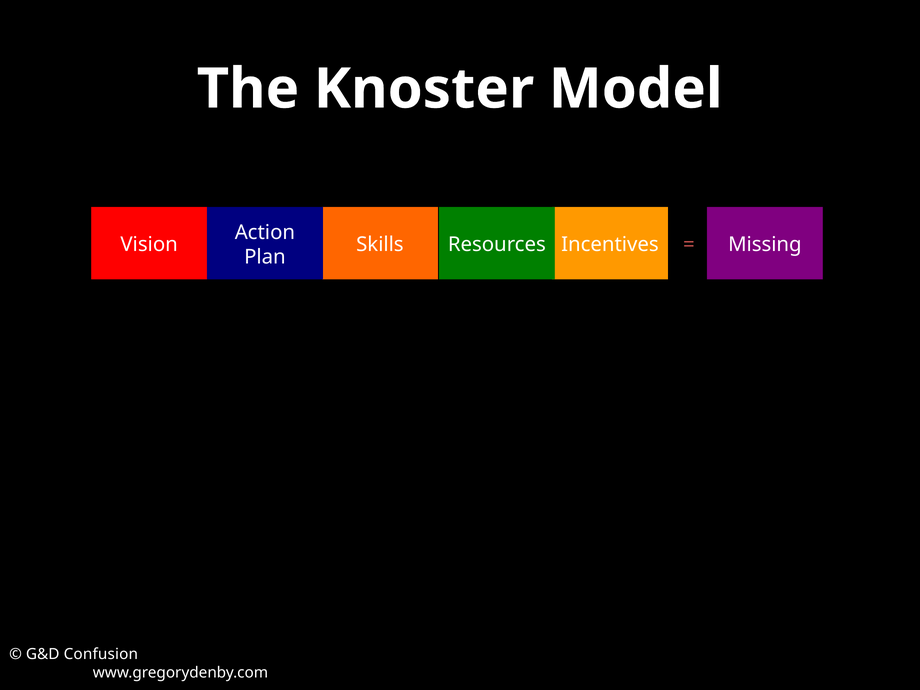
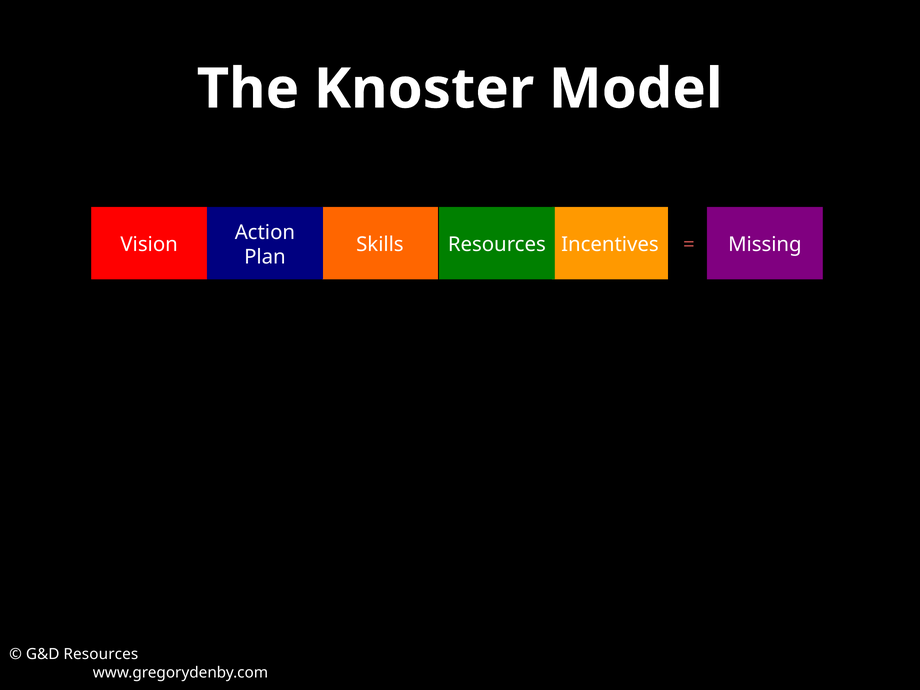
G&D Confusion: Confusion -> Resources (101, 654)
